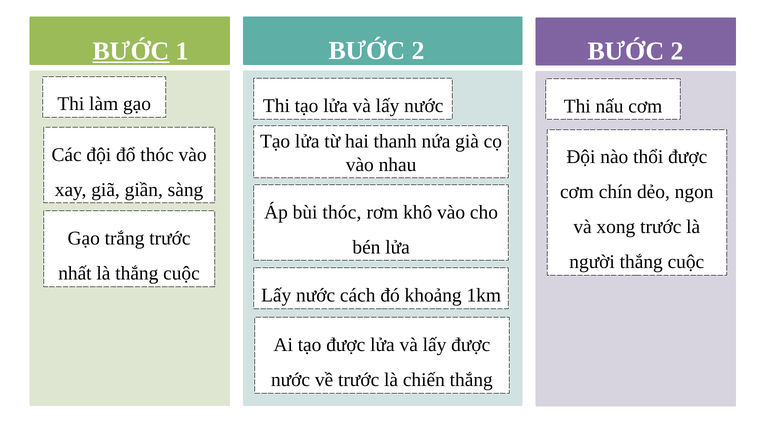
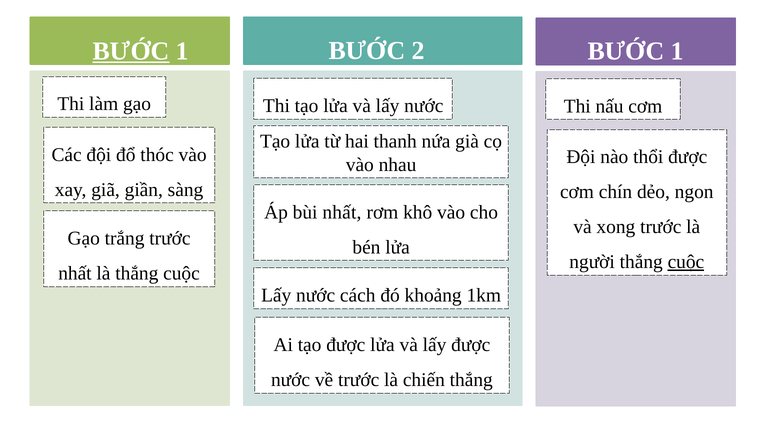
2 BƯỚC 2: 2 -> 1 (677, 51)
bùi thóc: thóc -> nhất (342, 212)
cuộc underline: none -> present (686, 262)
